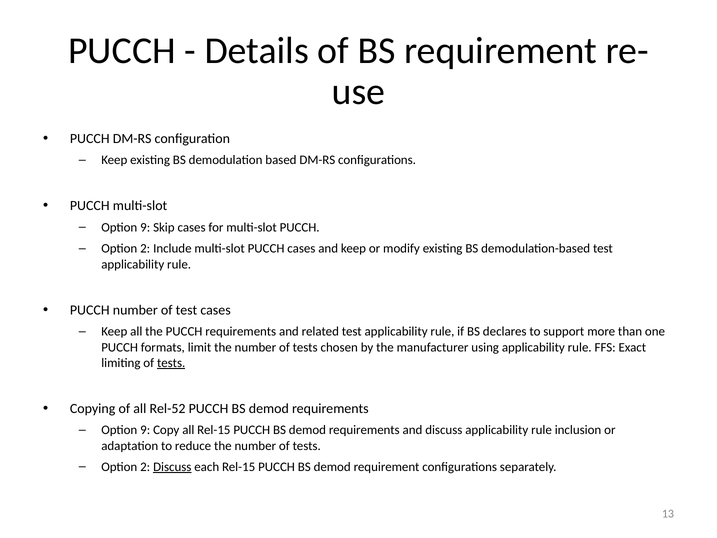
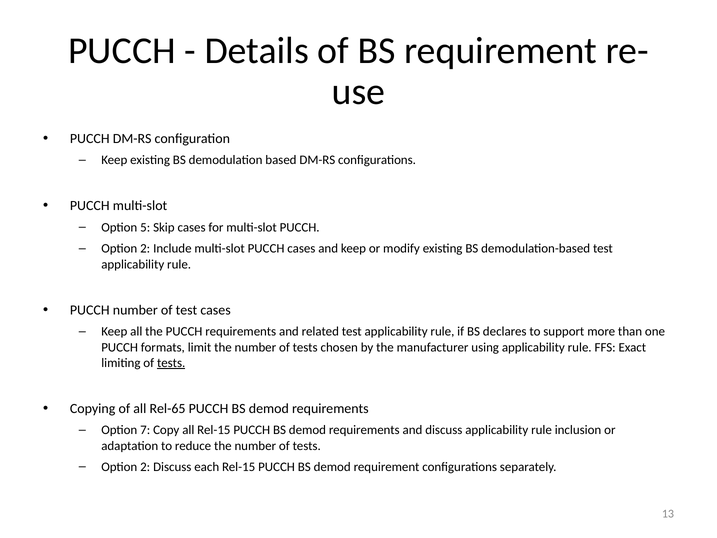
9: 9 -> 5 (145, 227)
Rel-52: Rel-52 -> Rel-65 (168, 408)
9: 9 -> 7 (145, 430)
Discuss underline: present -> none (172, 467)
